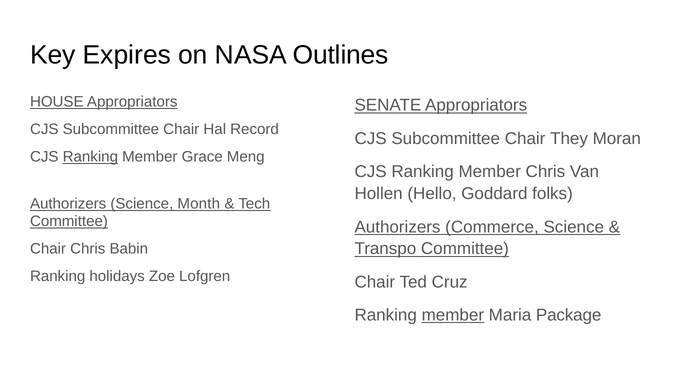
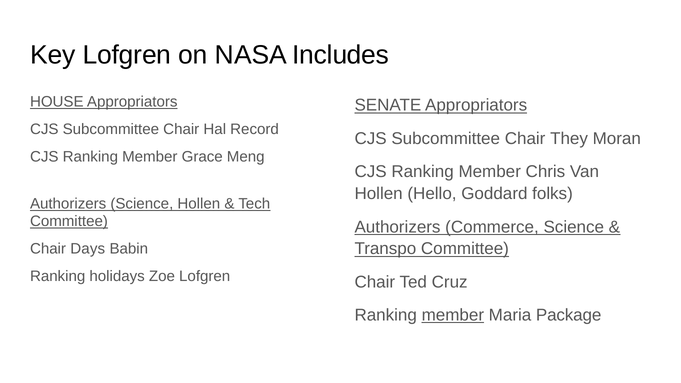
Key Expires: Expires -> Lofgren (127, 55)
Outlines: Outlines -> Includes (341, 55)
Ranking underline: present -> none (90, 157)
Science Month: Month -> Hollen (199, 204)
Chair Chris: Chris -> Days (88, 249)
